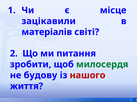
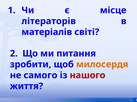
зацікавили: зацікавили -> літераторів (49, 21)
милосердя colour: green -> orange (102, 65)
будову: будову -> самого (40, 76)
